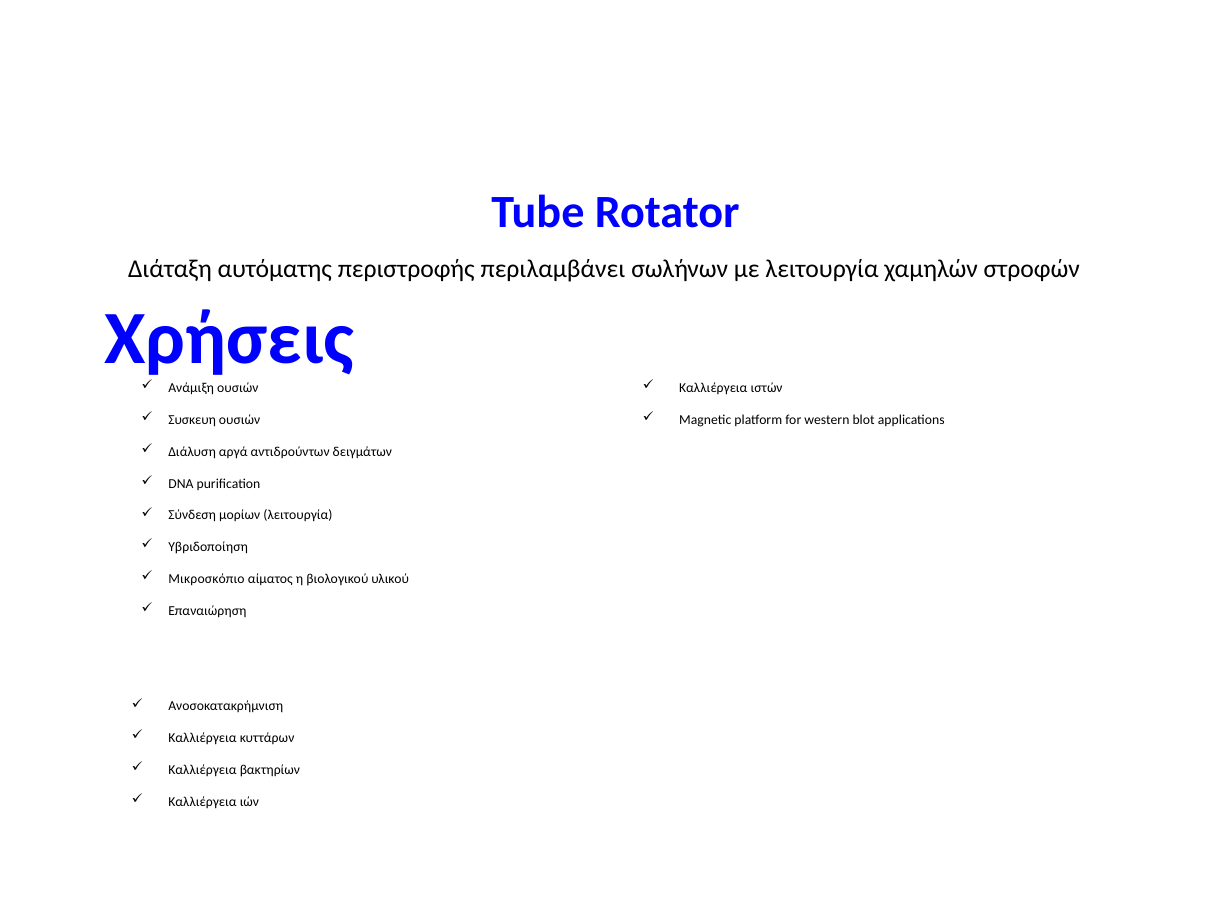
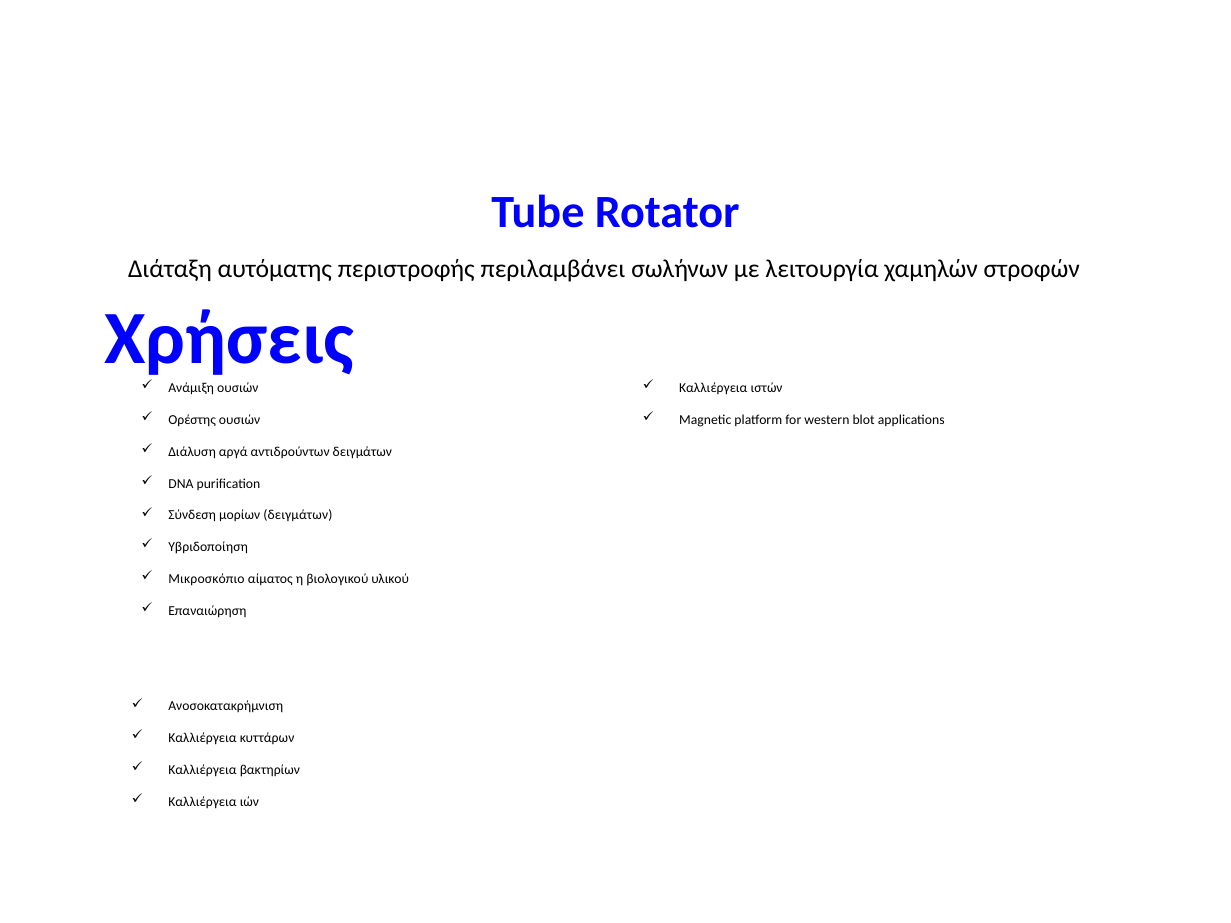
Συσκευη: Συσκευη -> Ορέστης (192, 420)
μορίων λειτουργία: λειτουργία -> δειγμάτων (298, 516)
